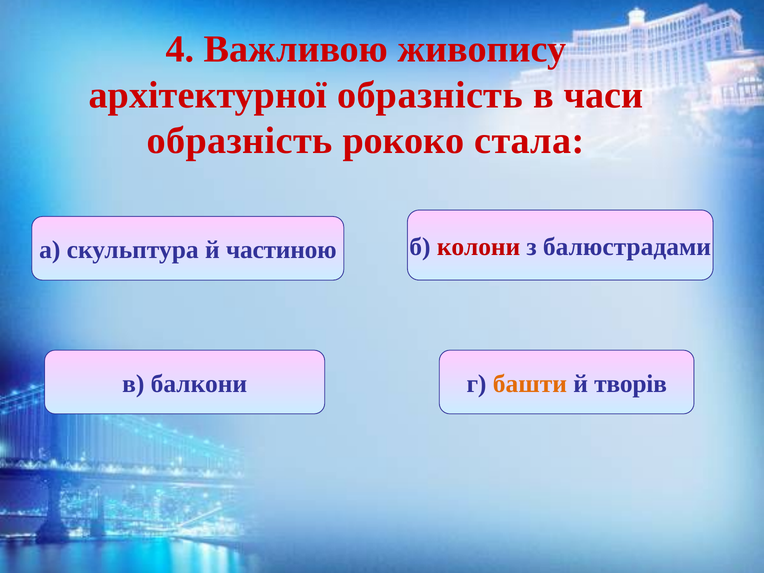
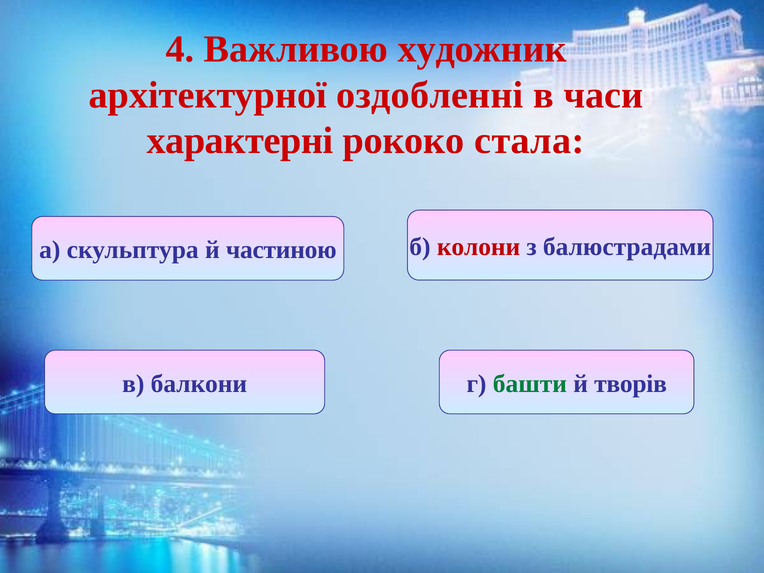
живопису: живопису -> художник (482, 49)
архітектурної образність: образність -> оздобленні (430, 95)
образність: образність -> характерні (240, 141)
башти colour: orange -> green (530, 384)
